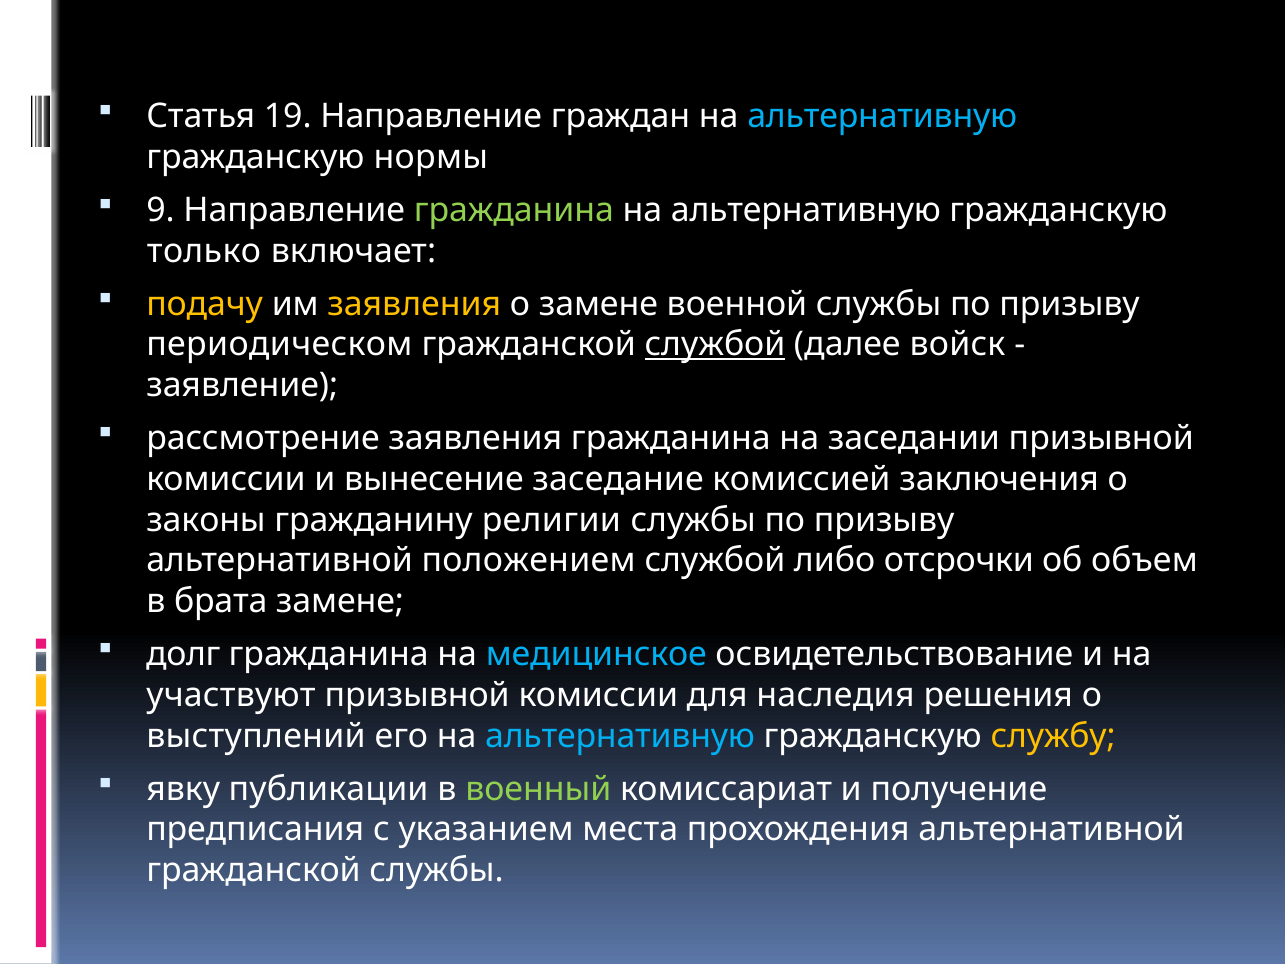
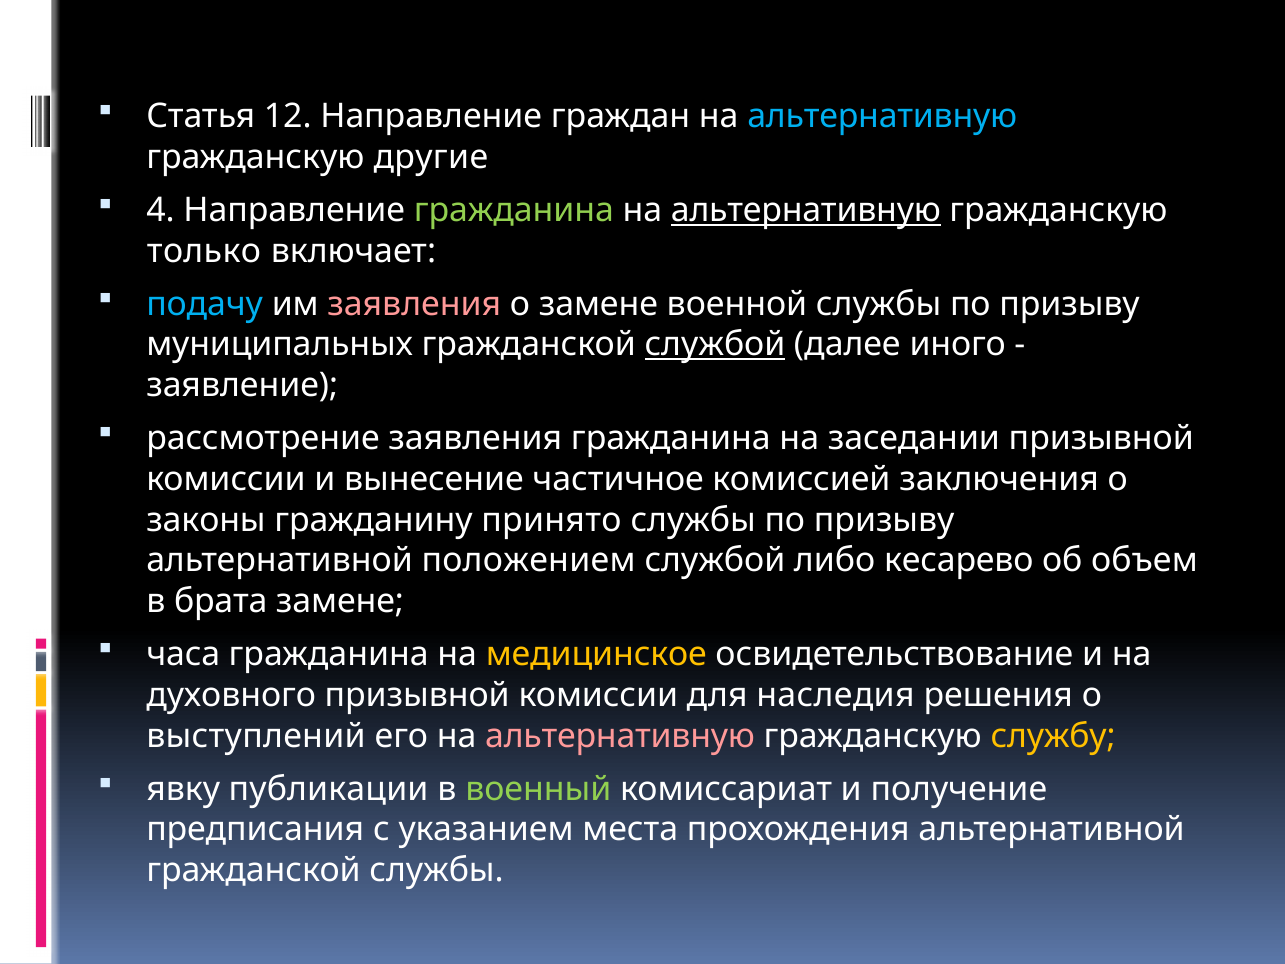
19: 19 -> 12 (288, 116)
нормы: нормы -> другие (431, 157)
9: 9 -> 4 (161, 210)
альтернативную underline: none -> present (806, 210)
подачу colour: yellow -> light blue (205, 304)
заявления colour: yellow -> pink (414, 304)
периодическом: периодическом -> муниципальных (280, 345)
войск: войск -> иного (958, 345)
заседание: заседание -> частичное (618, 479)
религии: религии -> принято (551, 520)
отсрочки: отсрочки -> кесарево (959, 560)
долг: долг -> часа (183, 654)
медицинское colour: light blue -> yellow (596, 654)
участвуют: участвуют -> духовного (231, 695)
альтернативную colour: light blue -> pink (620, 736)
